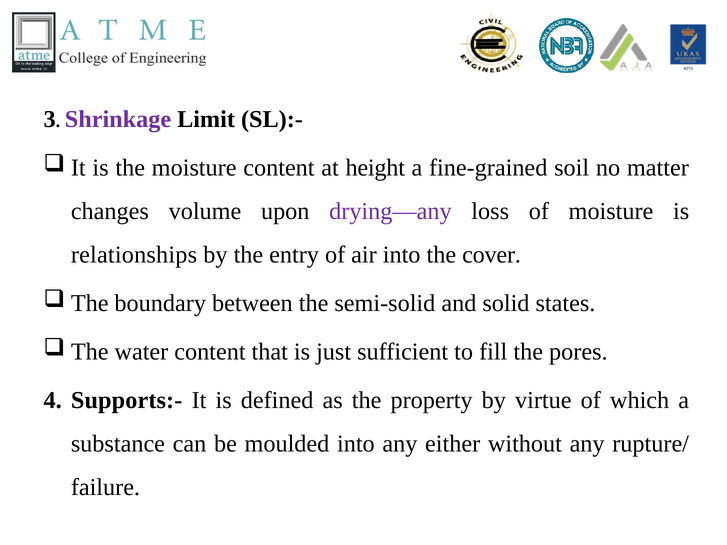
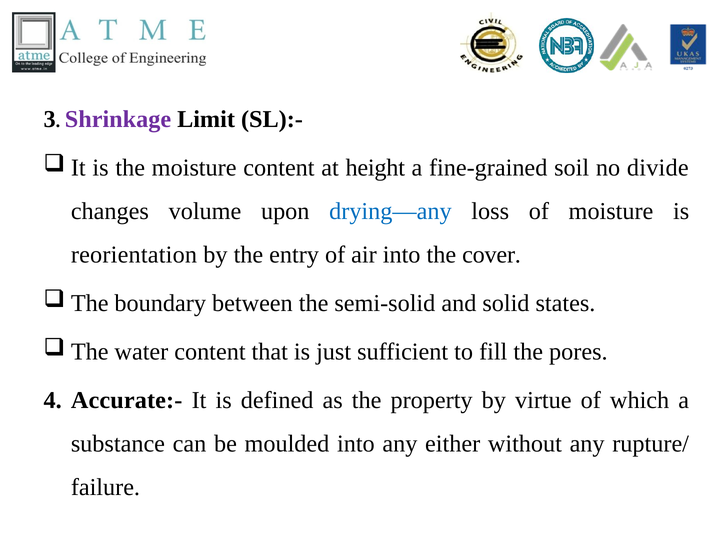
matter: matter -> divide (658, 168)
drying—any colour: purple -> blue (390, 211)
relationships: relationships -> reorientation (134, 255)
Supports:-: Supports:- -> Accurate:- (127, 400)
